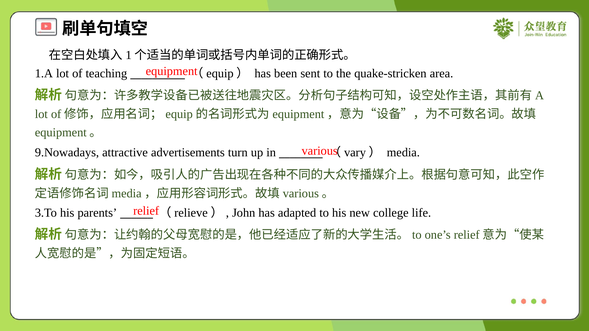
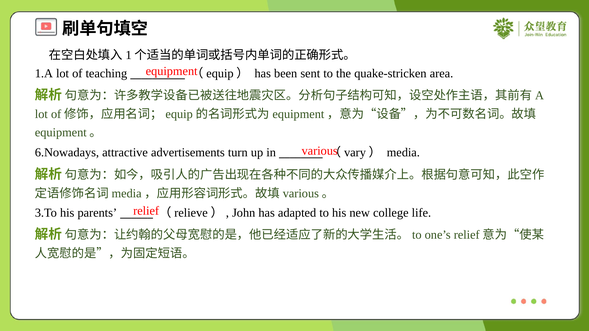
9.Nowadays: 9.Nowadays -> 6.Nowadays (67, 153)
